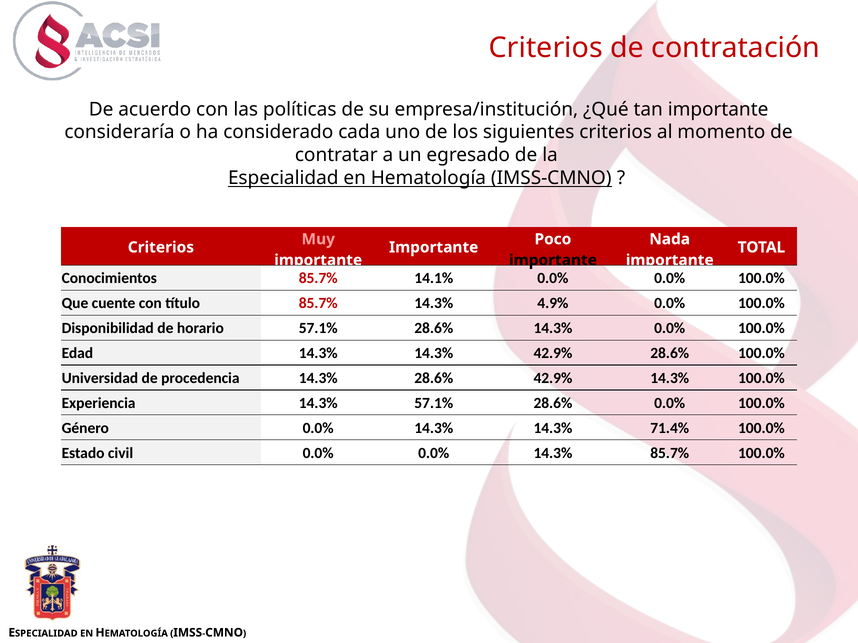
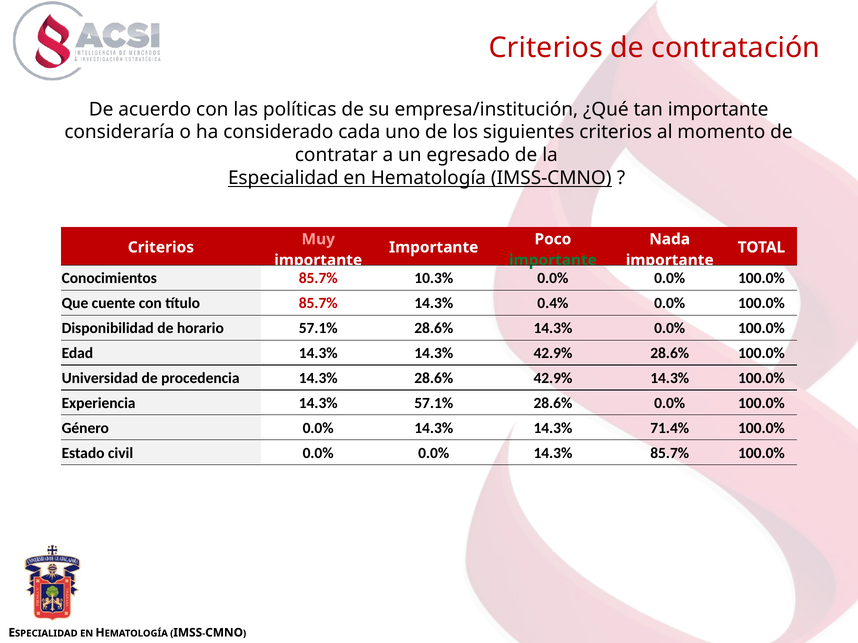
importante colour: black -> green (553, 260)
14.1%: 14.1% -> 10.3% (434, 278)
4.9%: 4.9% -> 0.4% (553, 303)
